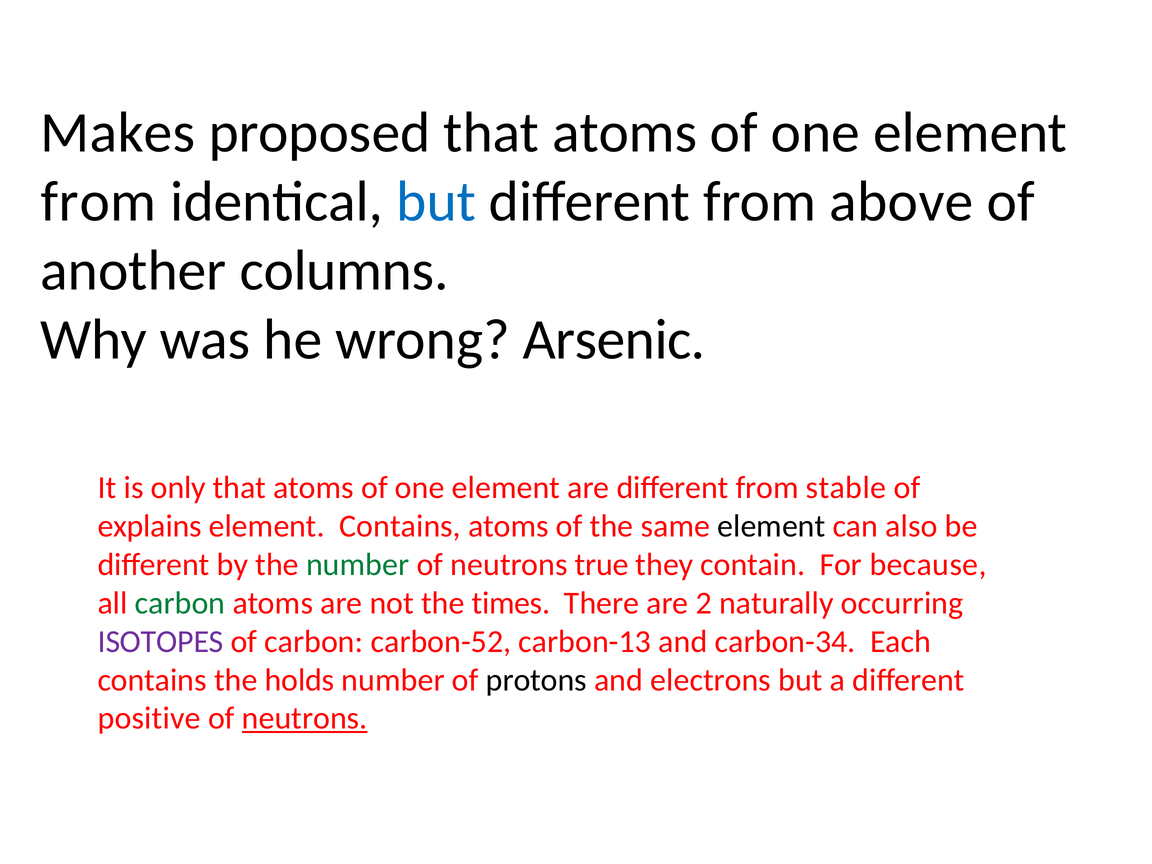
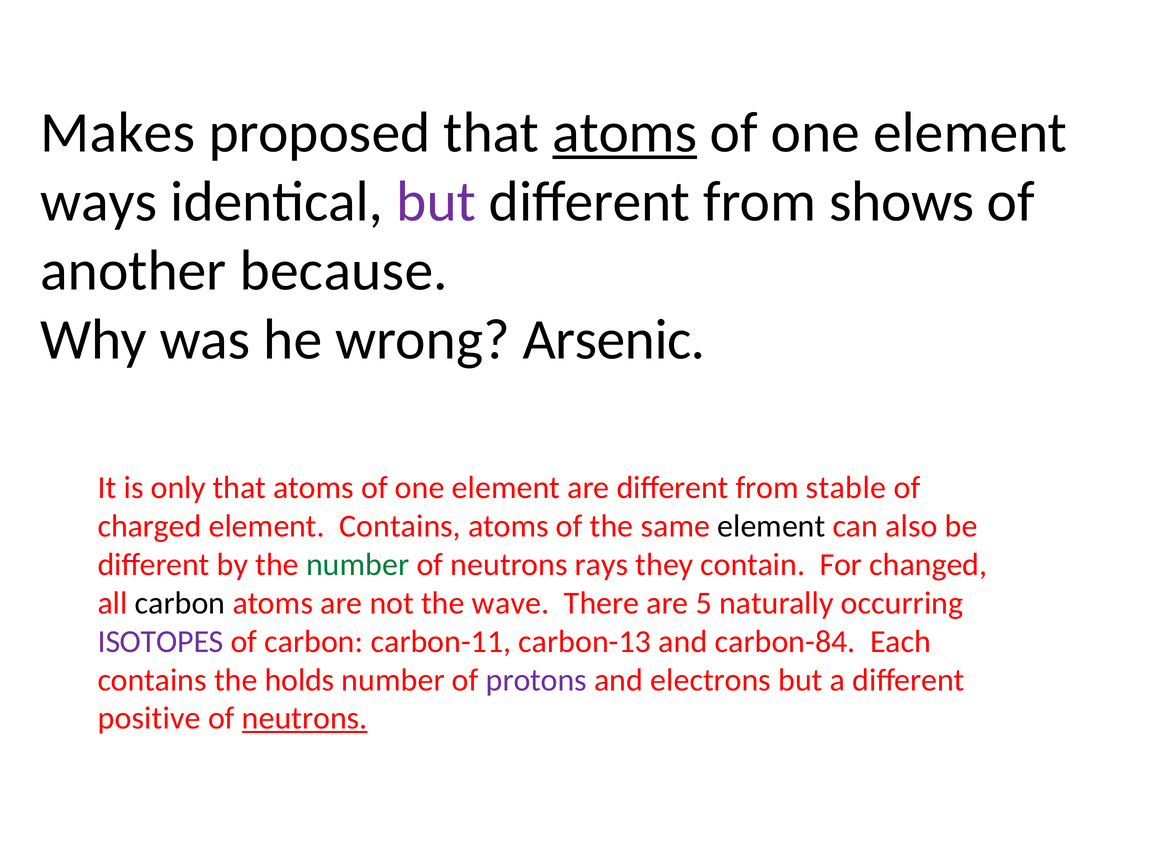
atoms underline: none -> present (625, 133)
from: from -> ways (99, 202)
but colour: blue -> purple (436, 202)
above: above -> shows (902, 202)
columns: columns -> because (344, 271)
explains: explains -> charged (150, 526)
true: true -> rays (602, 565)
because: because -> changed (928, 565)
carbon colour: green -> black (180, 603)
times: times -> wave (511, 603)
2: 2 -> 5 (704, 603)
carbon-52: carbon-52 -> carbon-11 (441, 642)
carbon-34: carbon-34 -> carbon-84 (785, 642)
protons colour: black -> purple (536, 680)
